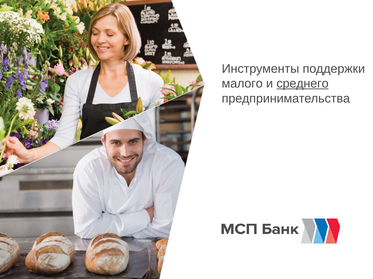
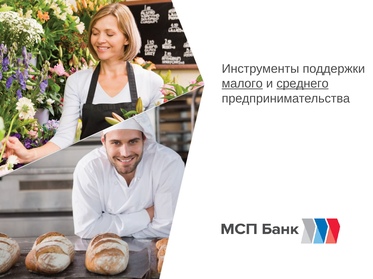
малого underline: none -> present (242, 84)
